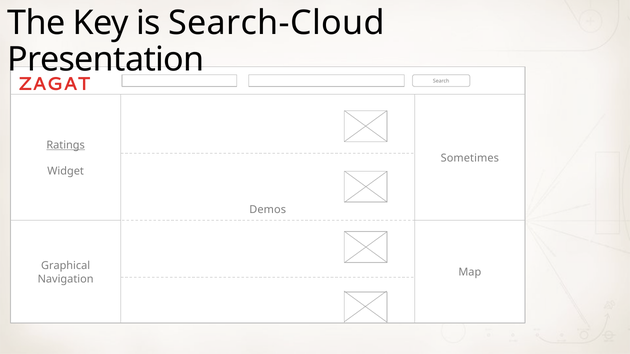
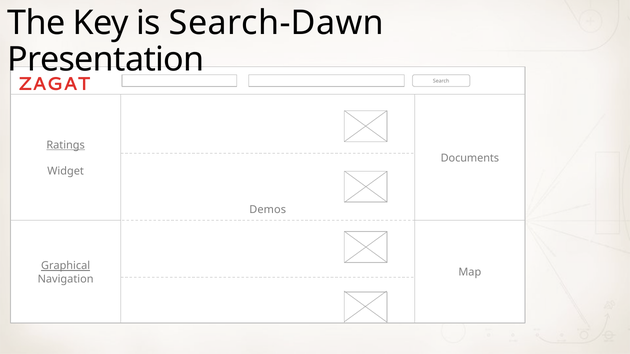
Search-Cloud: Search-Cloud -> Search-Dawn (276, 23)
Sometimes: Sometimes -> Documents (470, 158)
Graphical underline: none -> present (66, 266)
